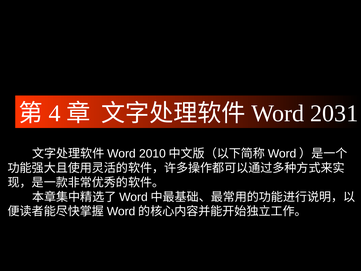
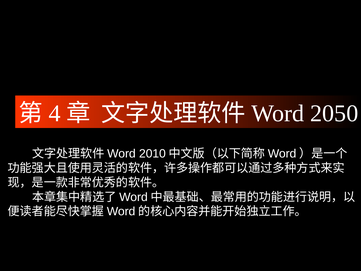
2031: 2031 -> 2050 (334, 113)
